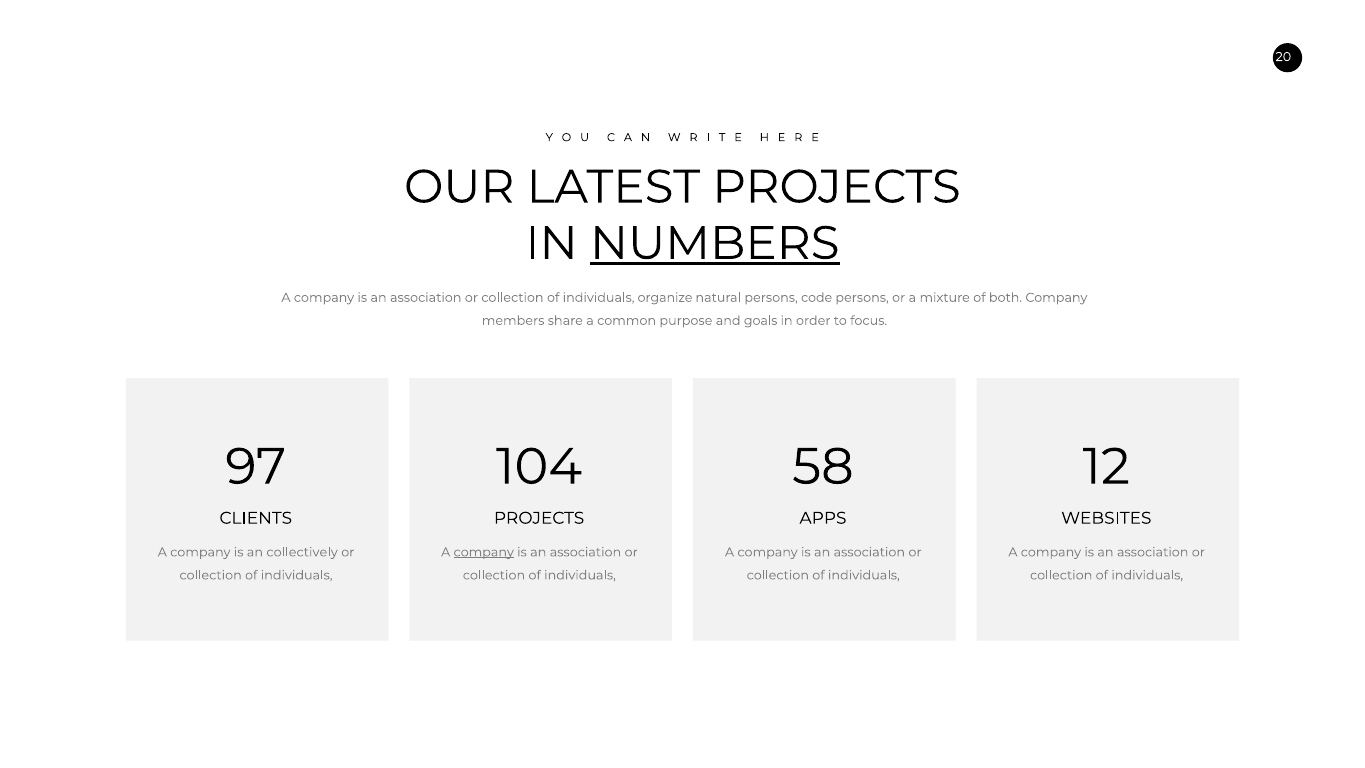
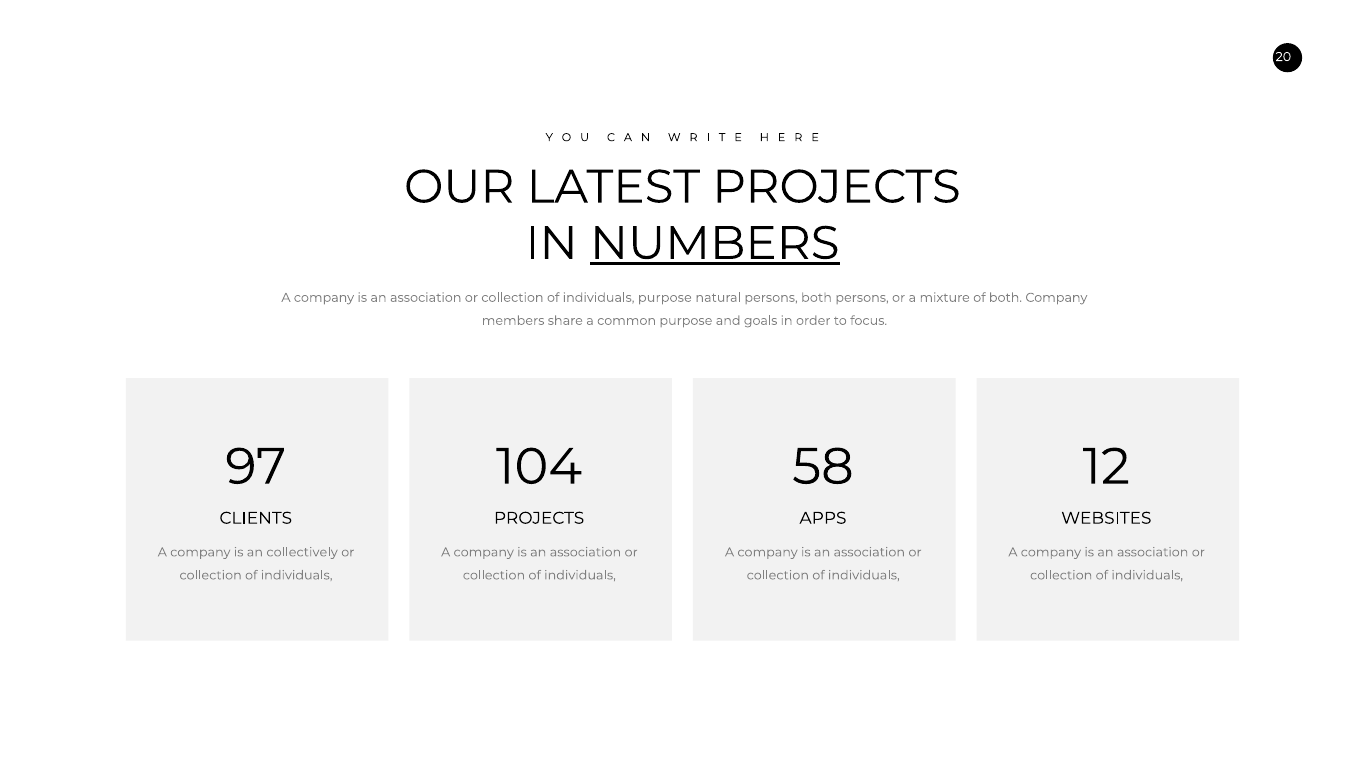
individuals organize: organize -> purpose (665, 298)
persons code: code -> both (816, 298)
company underline: present -> none (484, 552)
